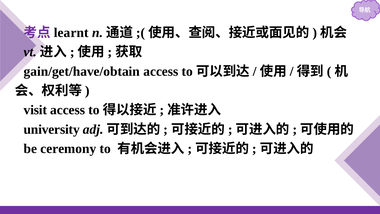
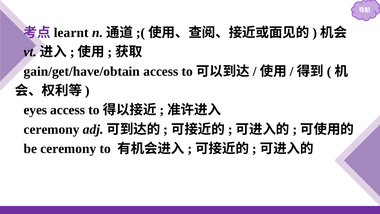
visit: visit -> eyes (35, 110)
university: university -> ceremony (52, 129)
